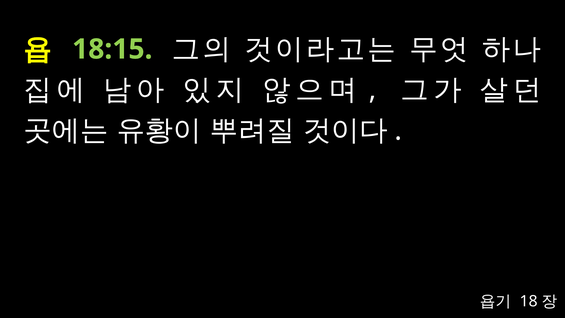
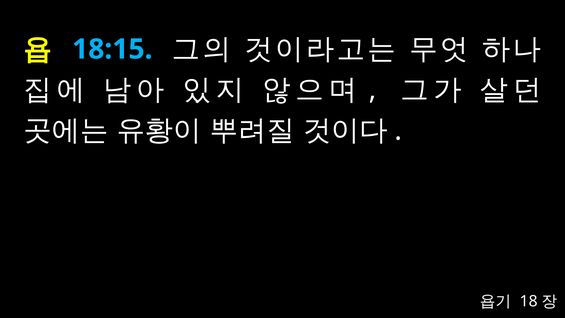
18:15 colour: light green -> light blue (112, 49)
